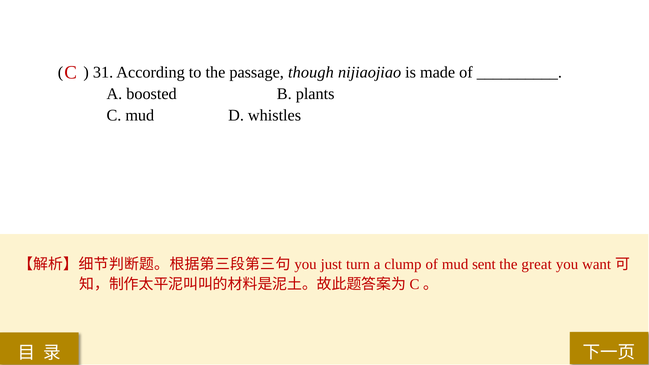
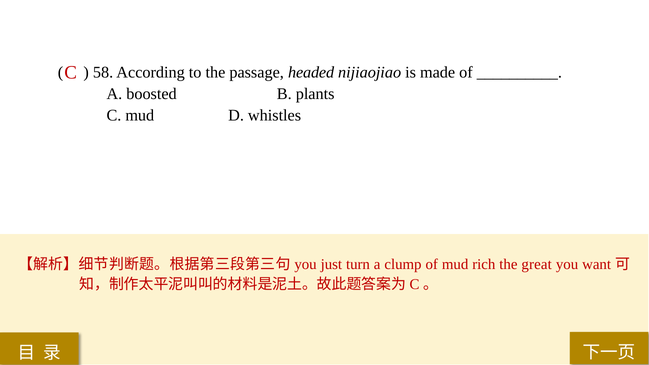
31: 31 -> 58 (103, 73)
though: though -> headed (311, 73)
sent: sent -> rich (484, 264)
